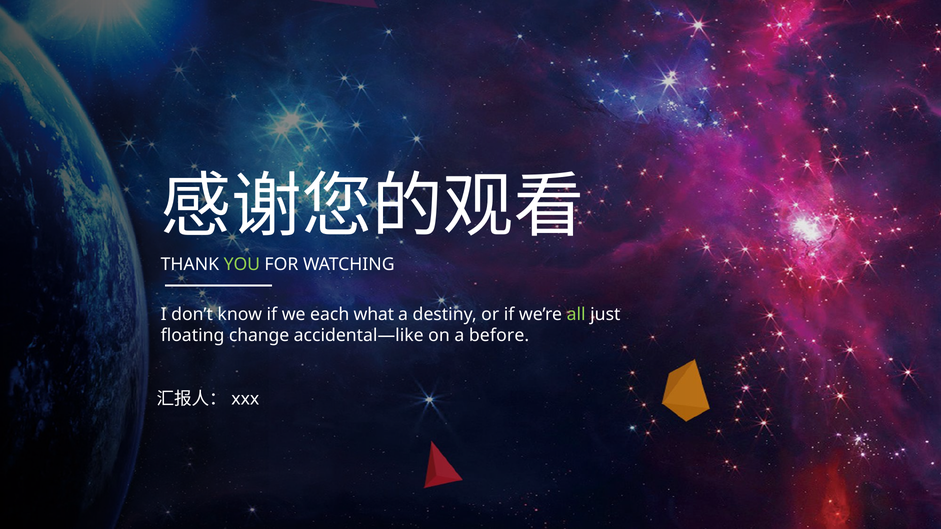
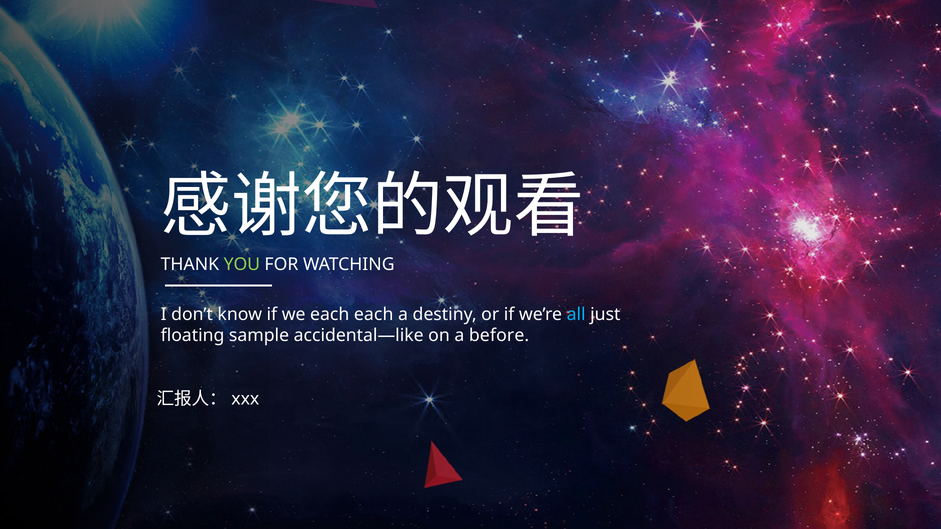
each what: what -> each (374, 314)
all colour: light green -> light blue (576, 314)
change: change -> sample (259, 336)
